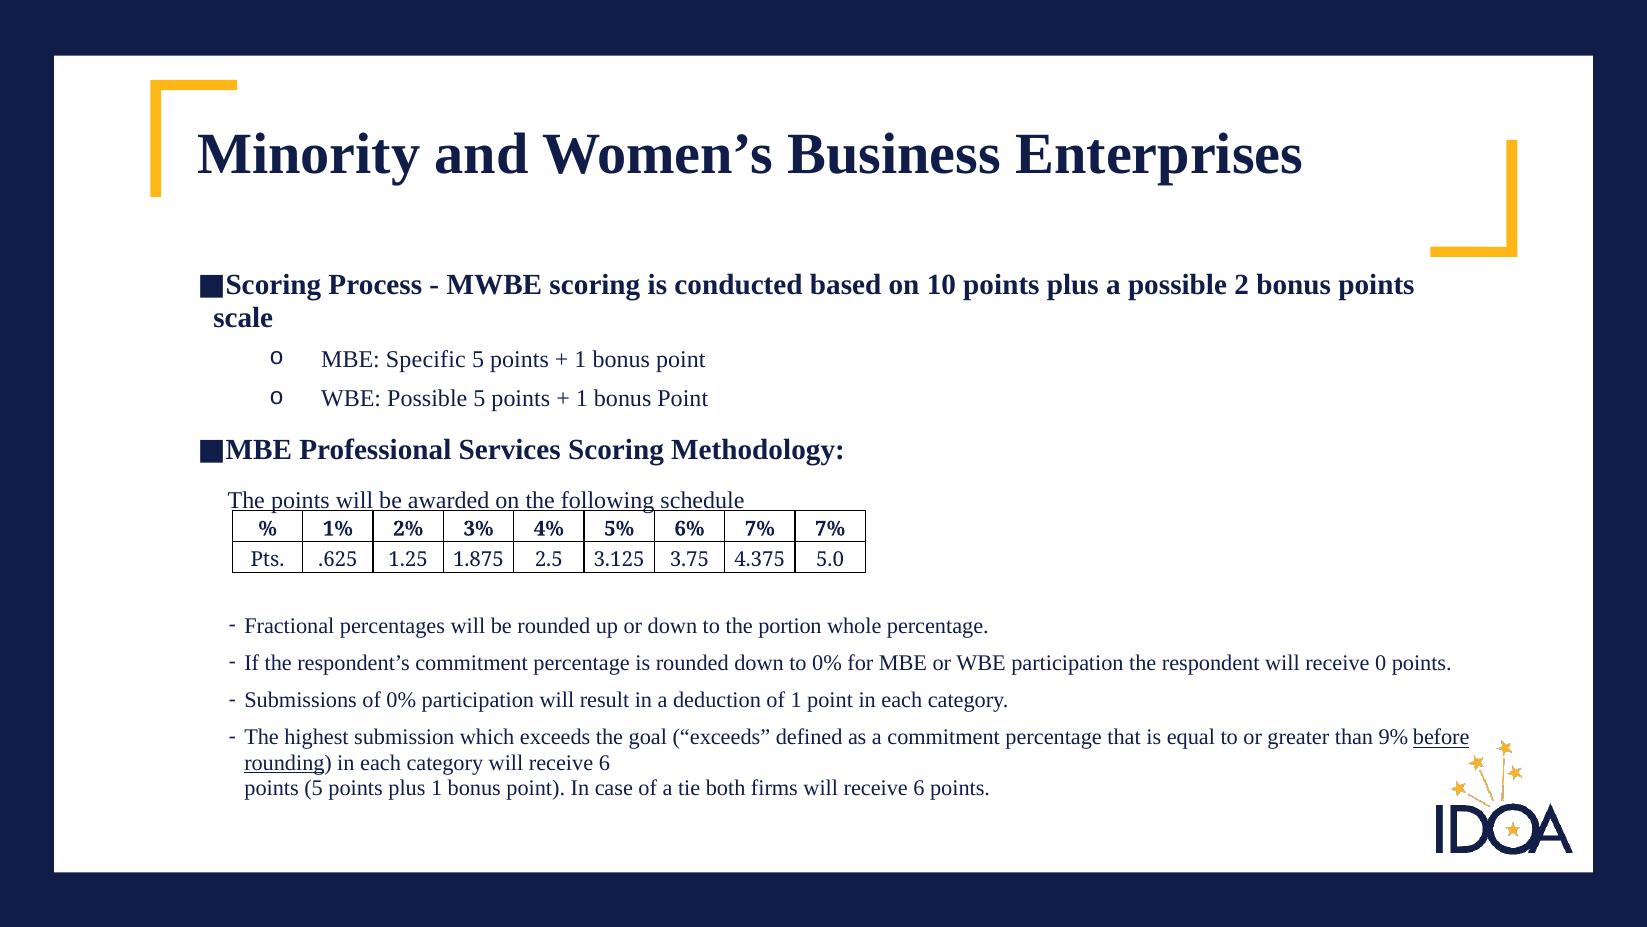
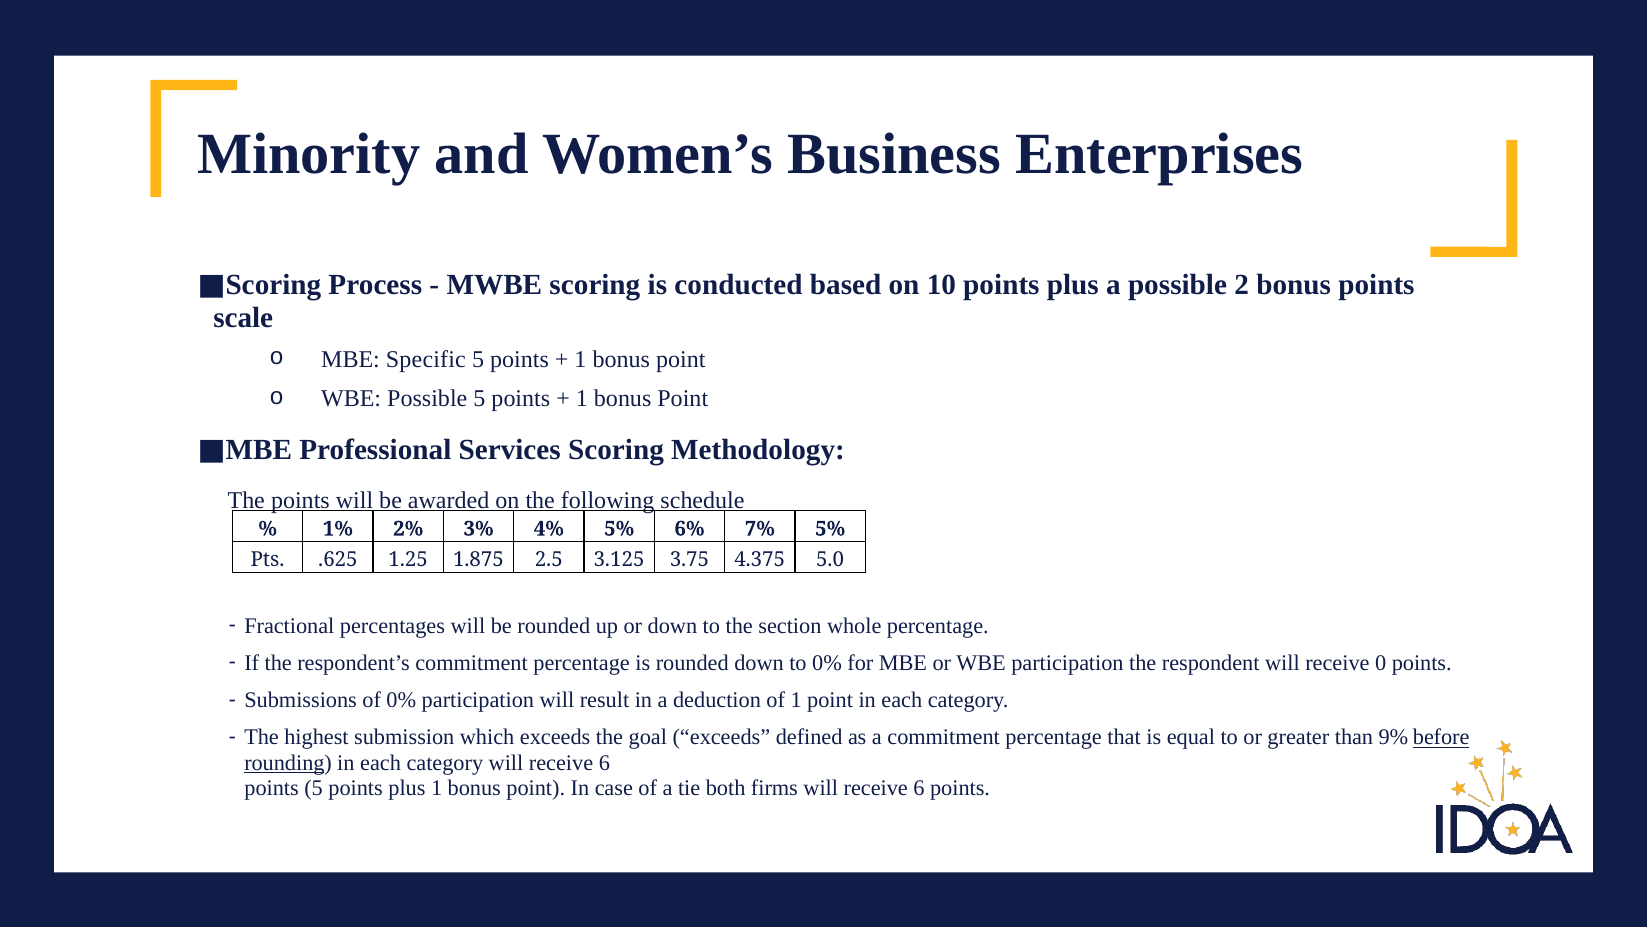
7% 7%: 7% -> 5% (830, 528)
portion: portion -> section (790, 625)
